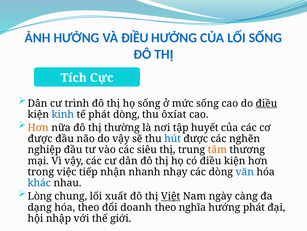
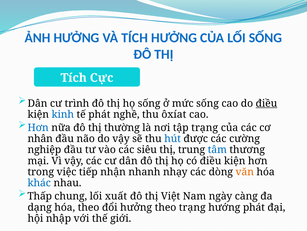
VÀ ĐIỀU: ĐIỀU -> TÍCH (135, 38)
phát dòng: dòng -> nghề (126, 114)
Hơn colour: orange -> blue (38, 127)
tập huyết: huyết -> trạng (205, 127)
được: được -> nhân (40, 138)
nghẽn: nghẽn -> cường (245, 138)
tâm colour: orange -> blue (217, 149)
văn colour: blue -> orange (245, 171)
Lòng: Lòng -> Thấp (40, 196)
Việt underline: present -> none (171, 196)
đổi doanh: doanh -> hưởng (136, 207)
theo nghĩa: nghĩa -> trạng (192, 207)
